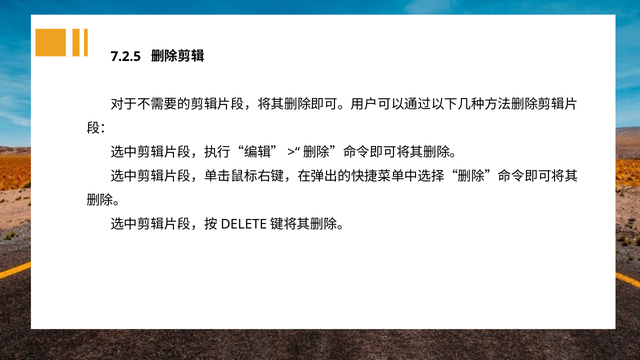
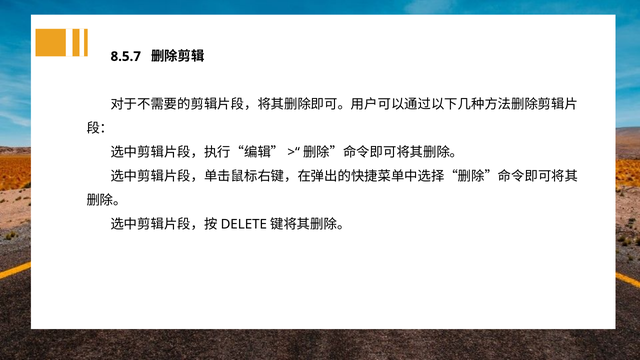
7.2.5: 7.2.5 -> 8.5.7 (126, 56)
